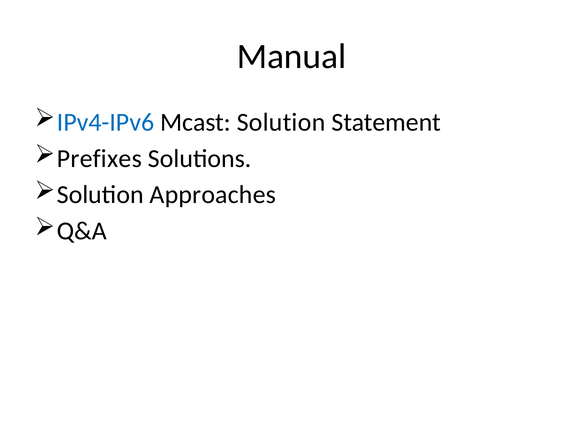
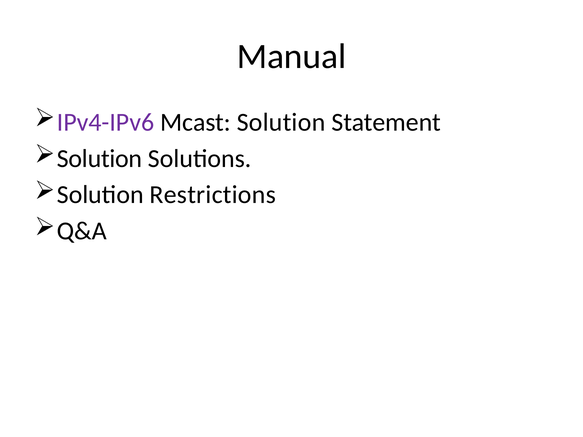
IPv4-IPv6 colour: blue -> purple (106, 122)
Prefixes: Prefixes -> Solution (100, 159)
Approaches: Approaches -> Restrictions (213, 195)
